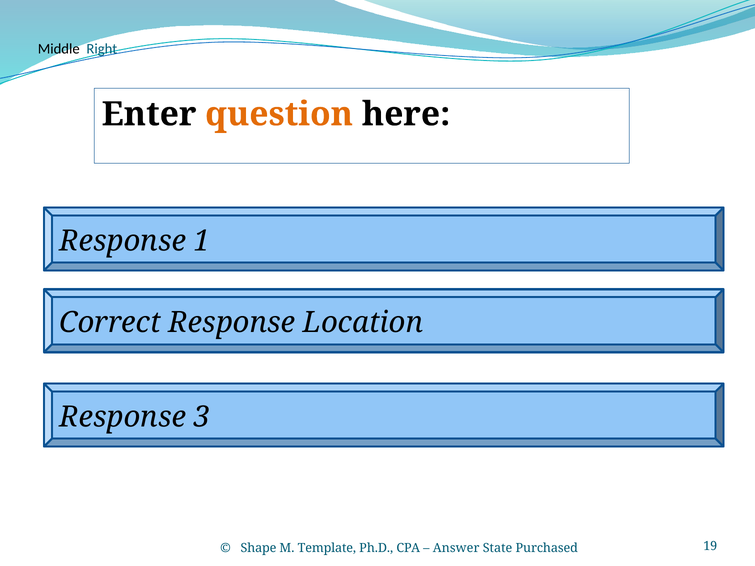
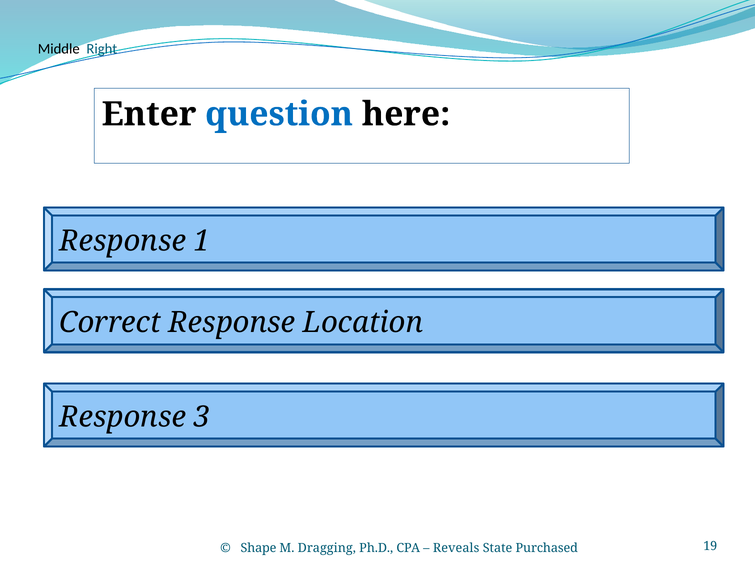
question colour: orange -> blue (279, 114)
Template: Template -> Dragging (327, 548)
Answer: Answer -> Reveals (456, 548)
